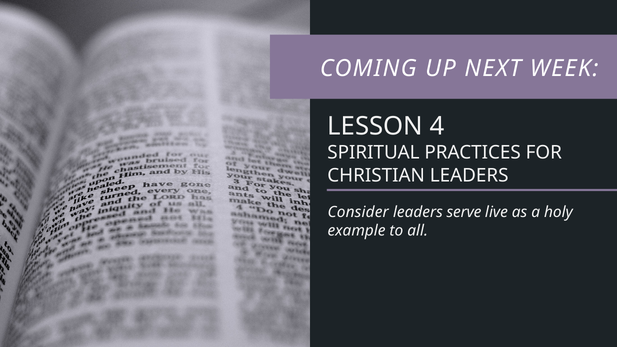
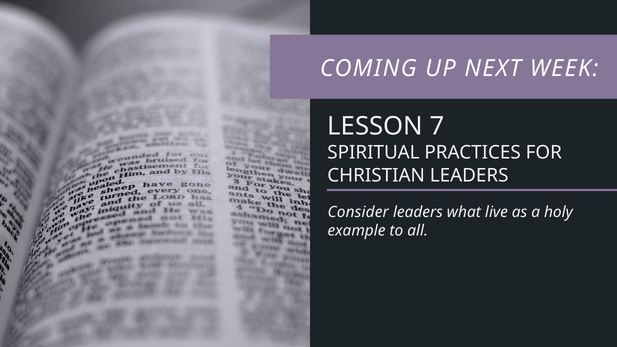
4: 4 -> 7 (437, 126)
serve: serve -> what (464, 212)
